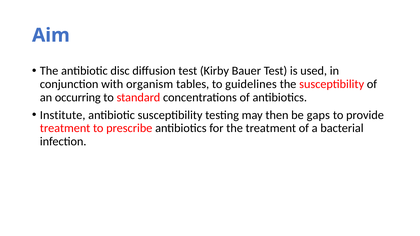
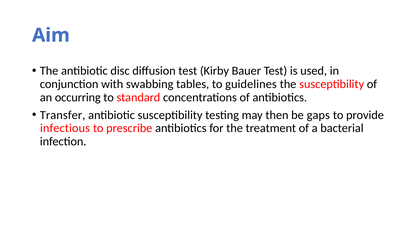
organism: organism -> swabbing (150, 84)
Institute: Institute -> Transfer (63, 115)
treatment: treatment -> infectious (65, 128)
